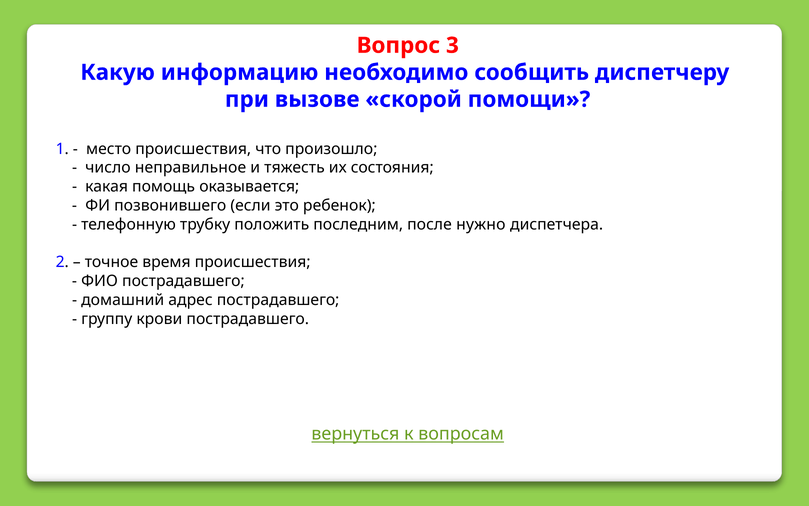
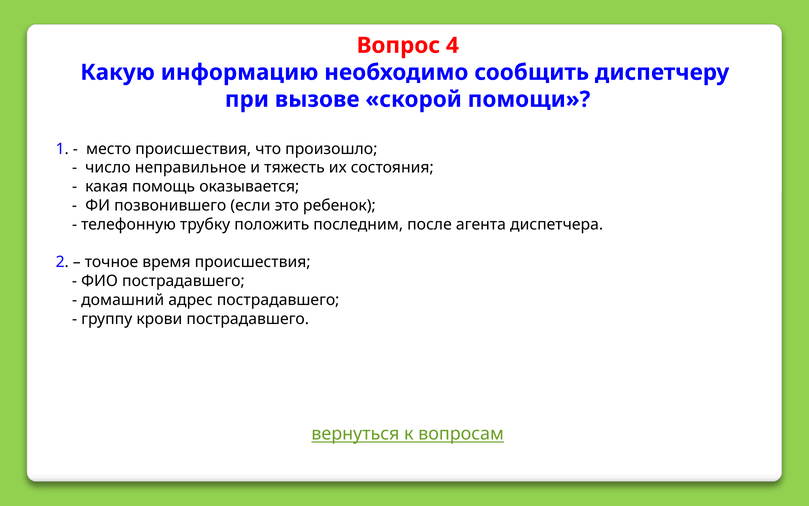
3: 3 -> 4 (452, 45)
нужно: нужно -> агента (481, 224)
